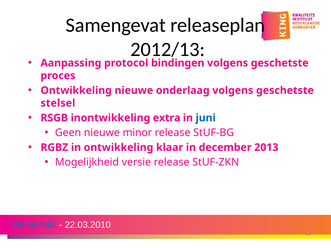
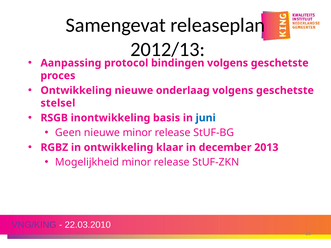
extra: extra -> basis (167, 118)
Mogelijkheid versie: versie -> minor (136, 162)
VNG/KING colour: blue -> purple (34, 225)
